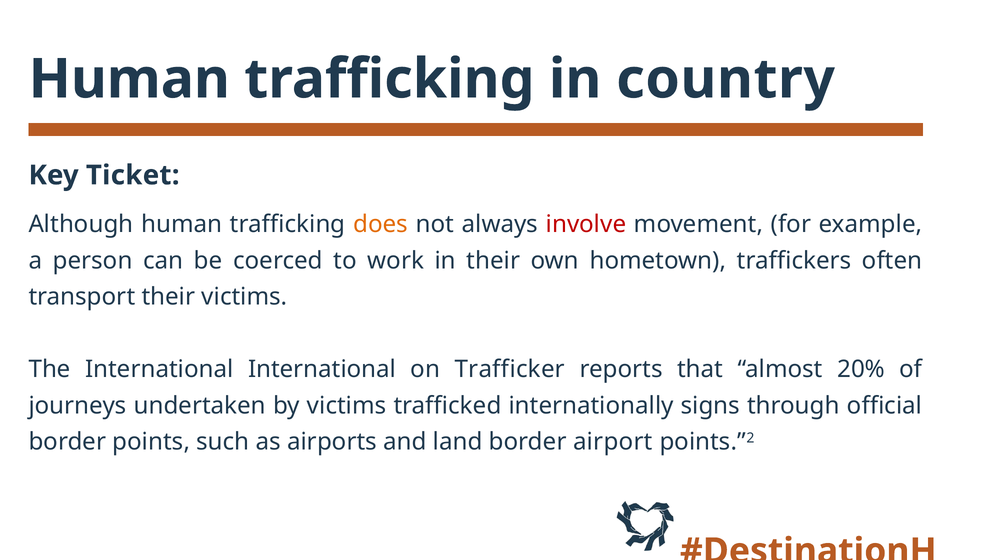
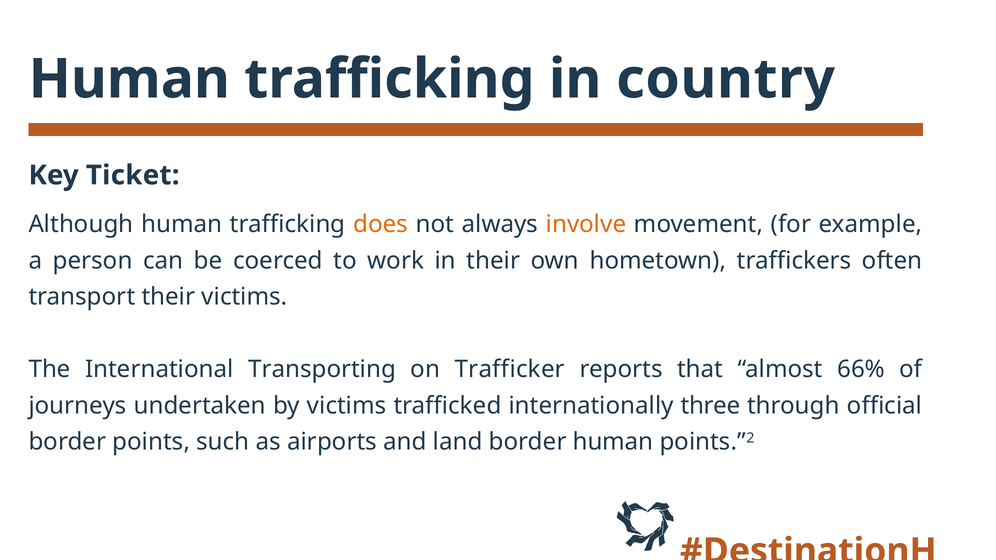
involve colour: red -> orange (586, 224)
International International: International -> Transporting (322, 370)
20%: 20% -> 66% (861, 370)
signs: signs -> three (711, 406)
border airport: airport -> human (613, 442)
